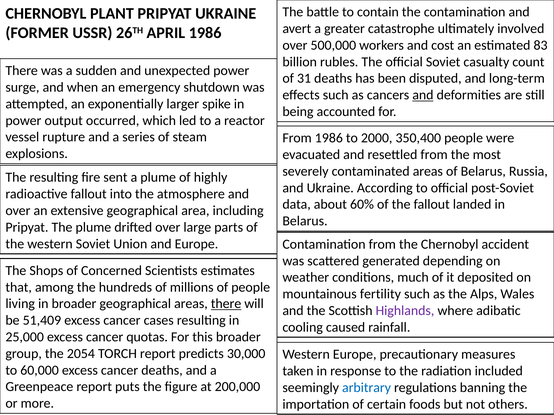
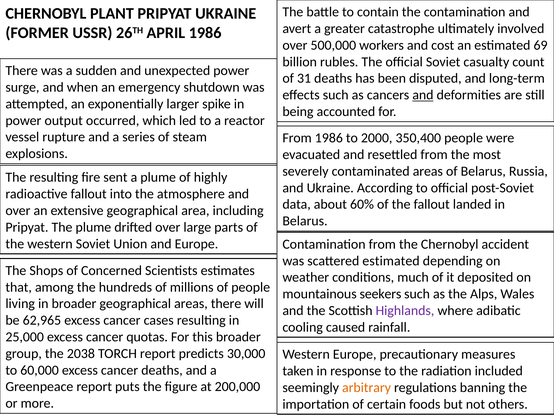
83: 83 -> 69 (541, 45)
scattered generated: generated -> estimated (391, 261)
fertility: fertility -> seekers (380, 294)
there underline: present -> none (226, 304)
51,409: 51,409 -> 62,965 (42, 321)
2054: 2054 -> 2038 (81, 354)
arbitrary colour: blue -> orange (367, 388)
